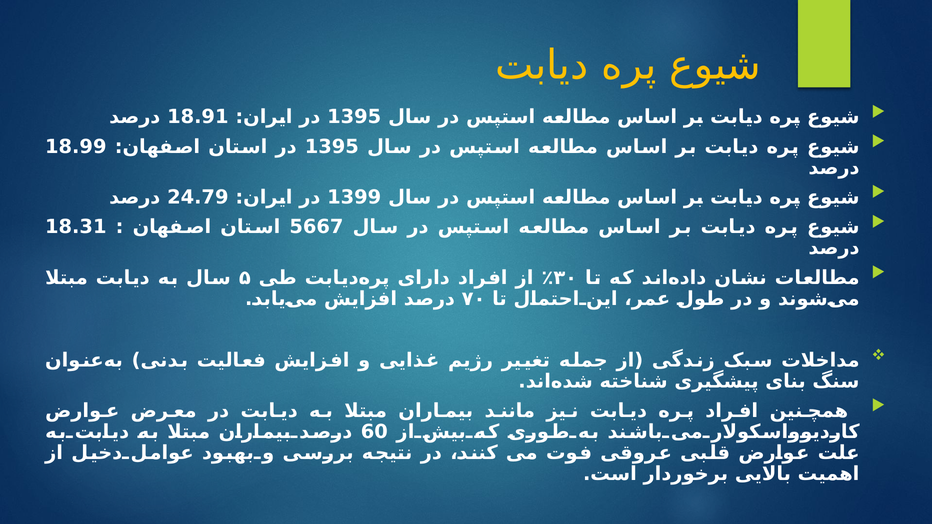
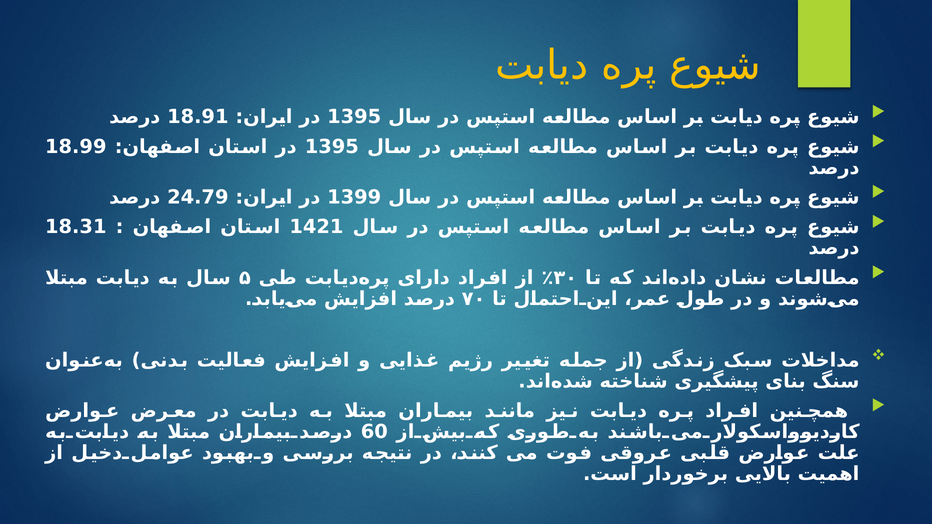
5667: 5667 -> 1421 (316, 227)
